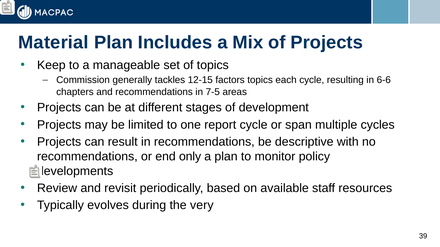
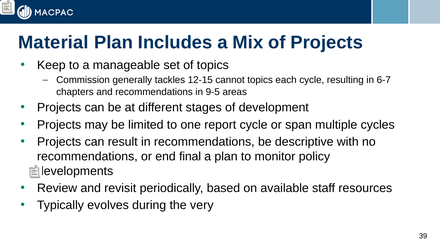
factors: factors -> cannot (230, 80)
6-6: 6-6 -> 6-7 (384, 80)
7-5: 7-5 -> 9-5 (213, 92)
only: only -> final (190, 157)
